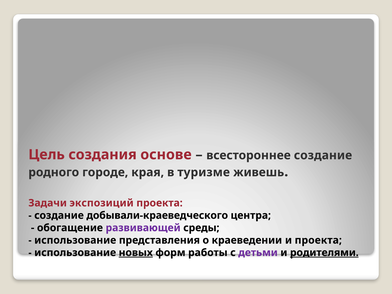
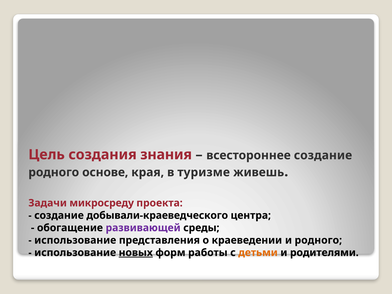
основе: основе -> знания (166, 155)
городе: городе -> основе (105, 172)
экспозиций: экспозиций -> микросреду (102, 203)
и проекта: проекта -> родного (318, 240)
детьми colour: purple -> orange (258, 253)
родителями underline: present -> none (324, 253)
